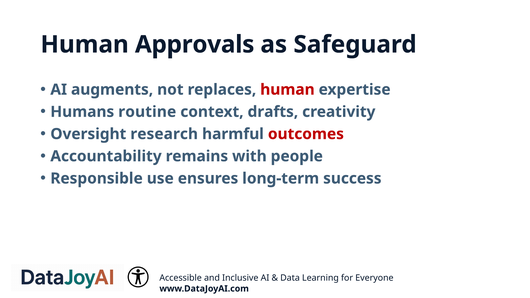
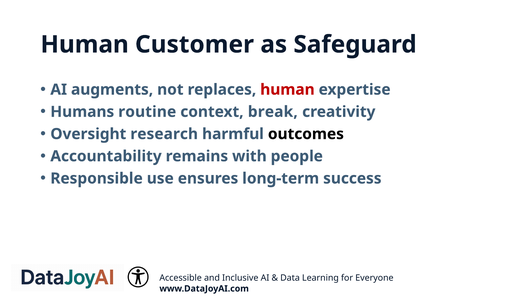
Approvals: Approvals -> Customer (195, 45)
drafts: drafts -> break (273, 112)
outcomes colour: red -> black (306, 134)
